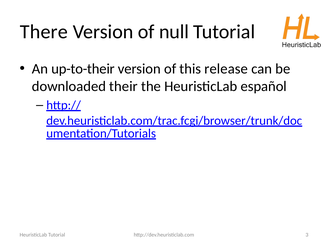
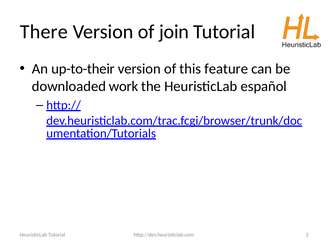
null: null -> join (174, 32)
release: release -> feature (226, 69)
their: their -> work (124, 86)
